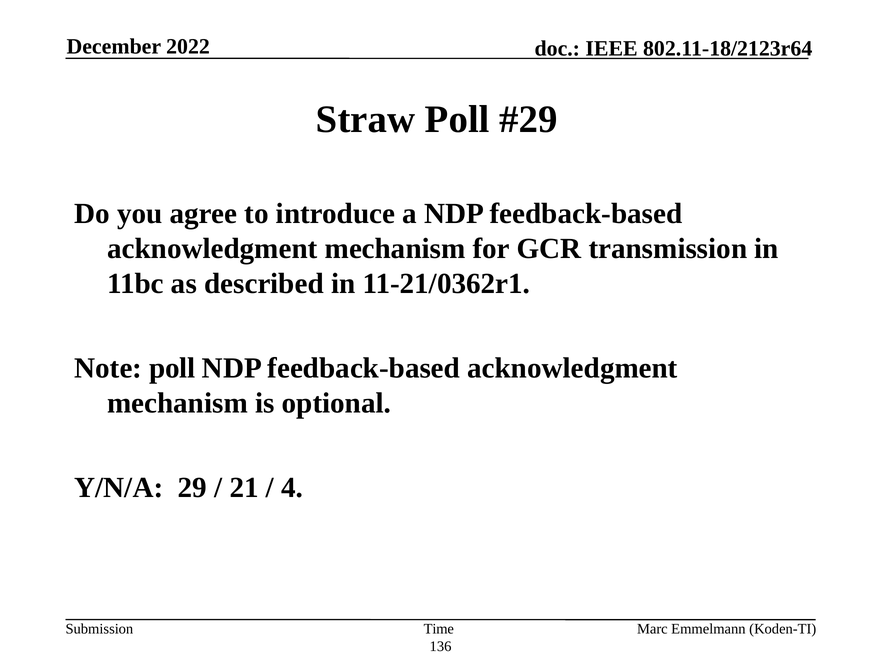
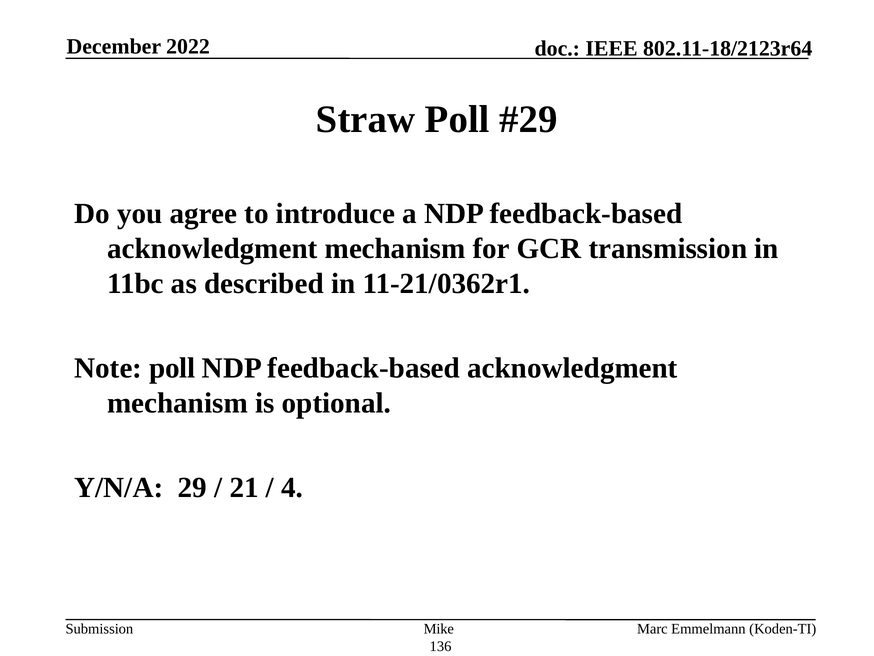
Time: Time -> Mike (439, 629)
